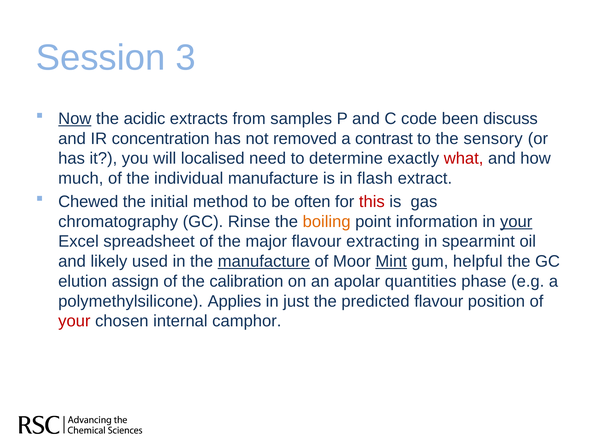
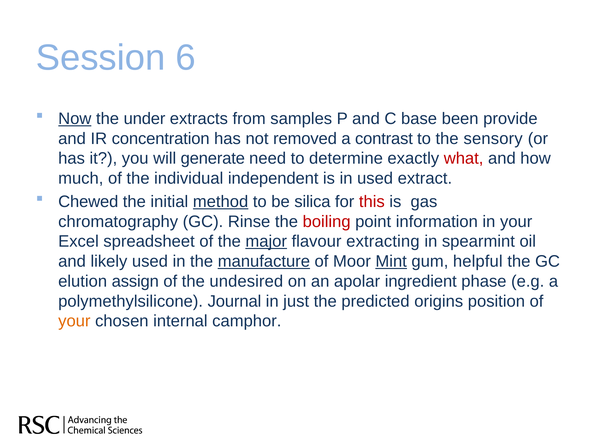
3: 3 -> 6 (186, 58)
acidic: acidic -> under (145, 119)
code: code -> base (419, 119)
discuss: discuss -> provide (510, 119)
localised: localised -> generate (213, 158)
individual manufacture: manufacture -> independent (273, 178)
in flash: flash -> used (375, 178)
method underline: none -> present (221, 202)
often: often -> silica (312, 202)
boiling colour: orange -> red (327, 221)
your underline: present -> none (516, 221)
major underline: none -> present (266, 241)
calibration: calibration -> undesired (246, 281)
quantities: quantities -> ingredient (421, 281)
Applies: Applies -> Journal (234, 301)
predicted flavour: flavour -> origins (439, 301)
your colour: red -> orange (74, 321)
